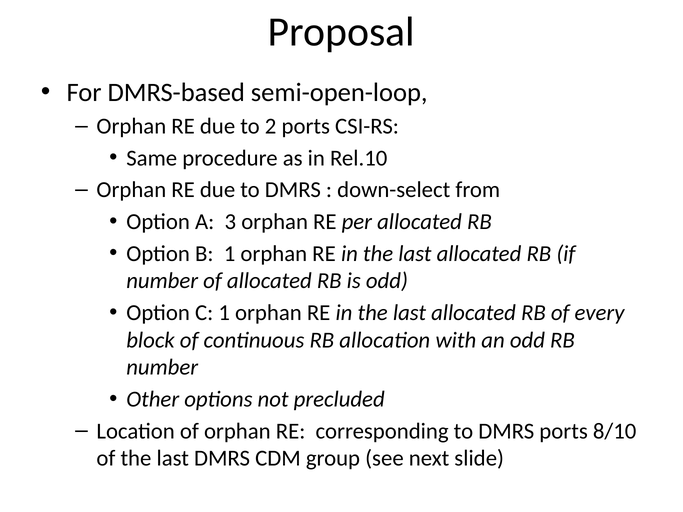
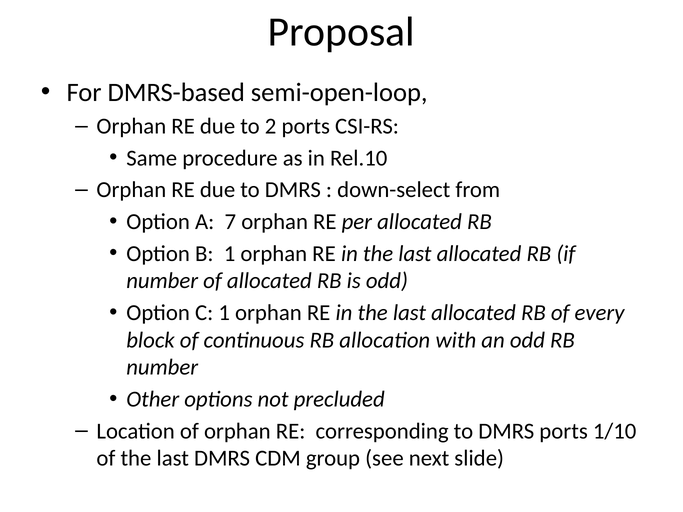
3: 3 -> 7 (230, 222)
8/10: 8/10 -> 1/10 (615, 431)
